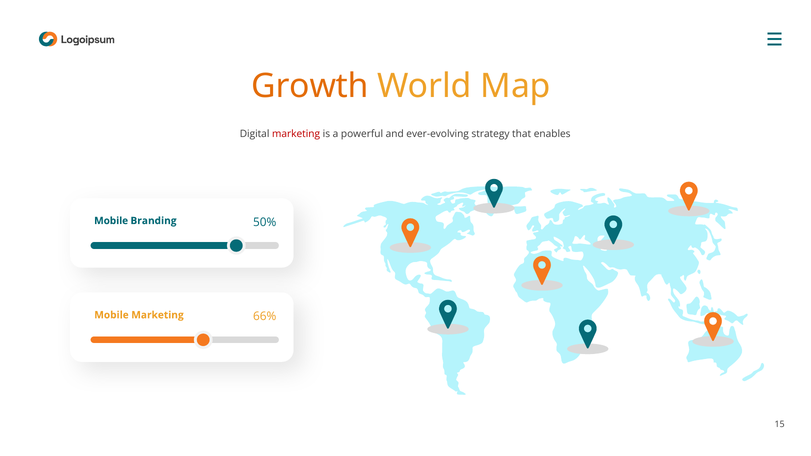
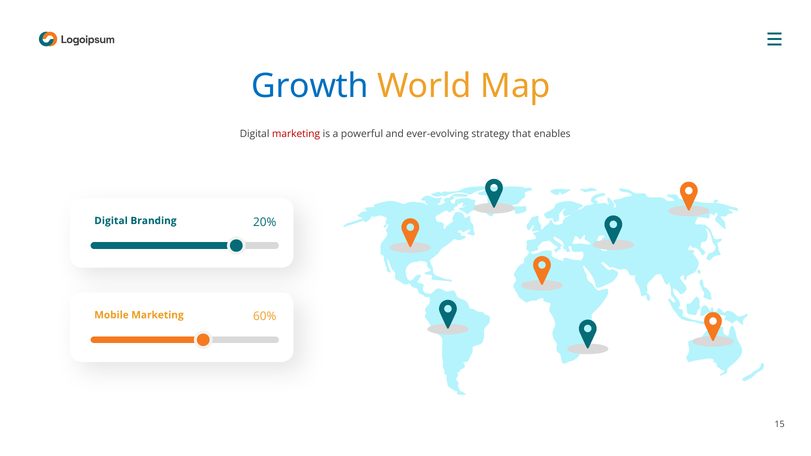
Growth colour: orange -> blue (310, 86)
Mobile: Mobile -> Digital (111, 221)
50%: 50% -> 20% (265, 222)
66%: 66% -> 60% (265, 317)
